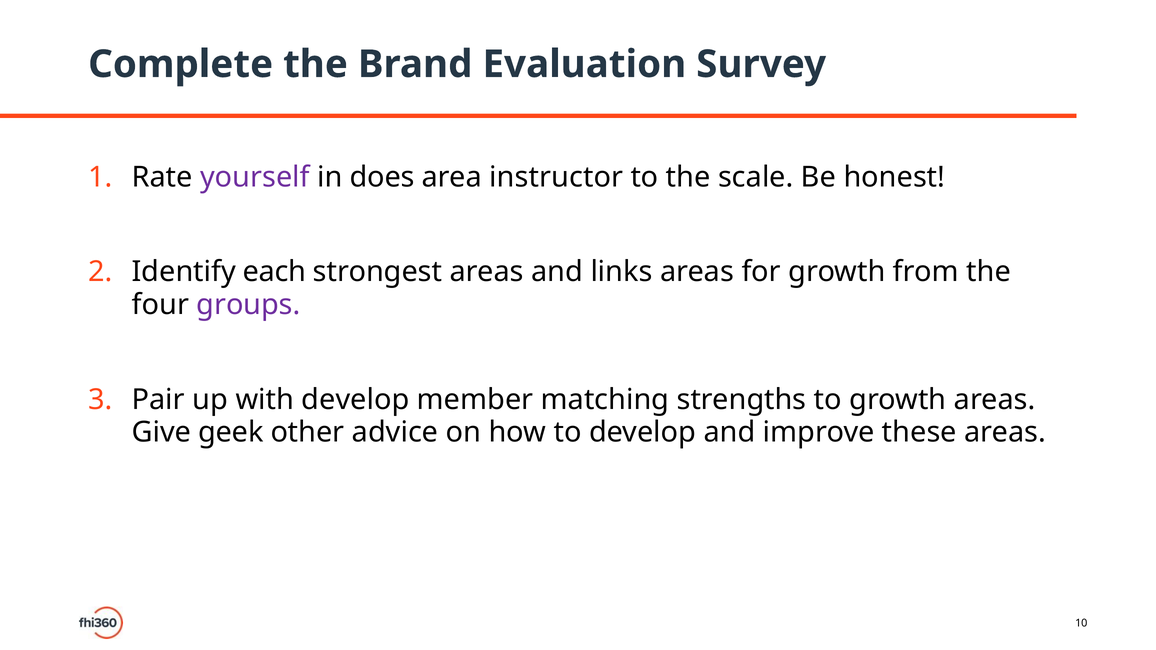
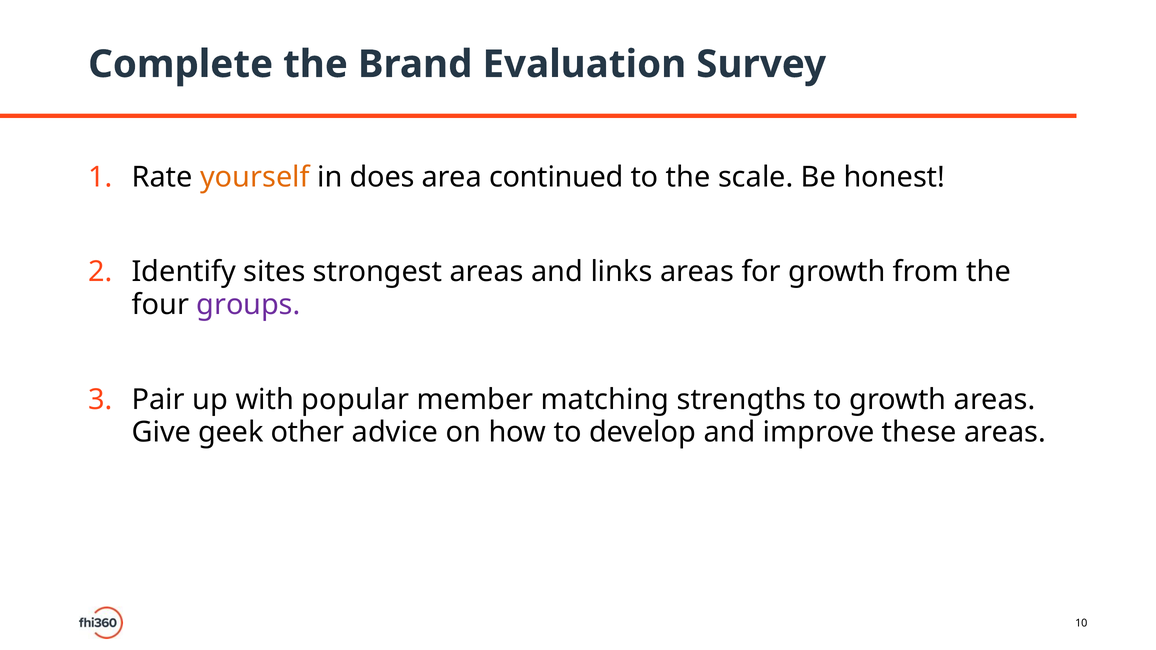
yourself colour: purple -> orange (255, 177)
instructor: instructor -> continued (556, 177)
each: each -> sites (274, 272)
with develop: develop -> popular (355, 400)
